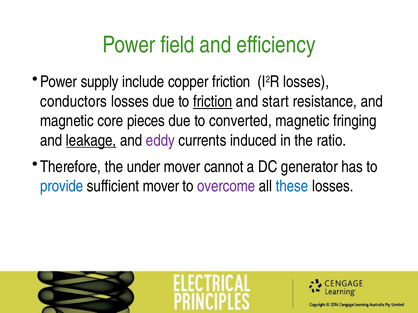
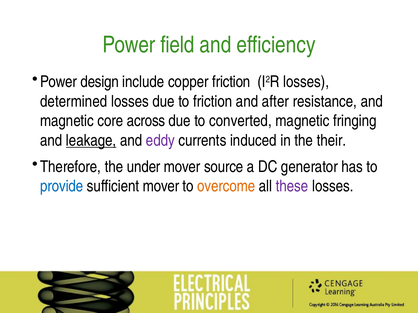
supply: supply -> design (100, 82)
conductors: conductors -> determined (74, 102)
friction underline: present -> none (213, 102)
start: start -> after (275, 102)
pieces: pieces -> across (146, 121)
ratio: ratio -> their (331, 141)
cannot: cannot -> source (224, 167)
overcome colour: purple -> orange (226, 187)
these colour: blue -> purple (292, 187)
